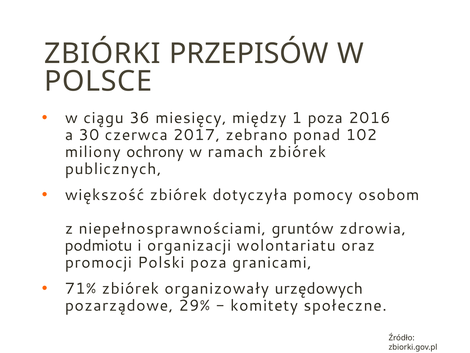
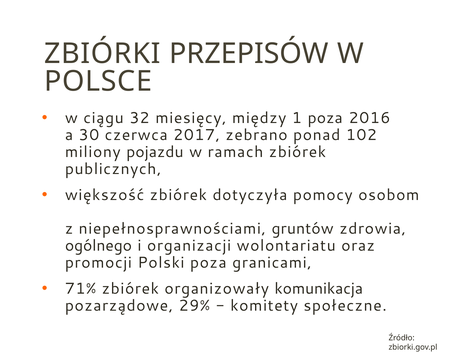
36: 36 -> 32 (139, 118)
ochrony: ochrony -> pojazdu (155, 152)
podmiotu: podmiotu -> ogólnego (98, 245)
urzędowych: urzędowych -> komunikacja (319, 288)
